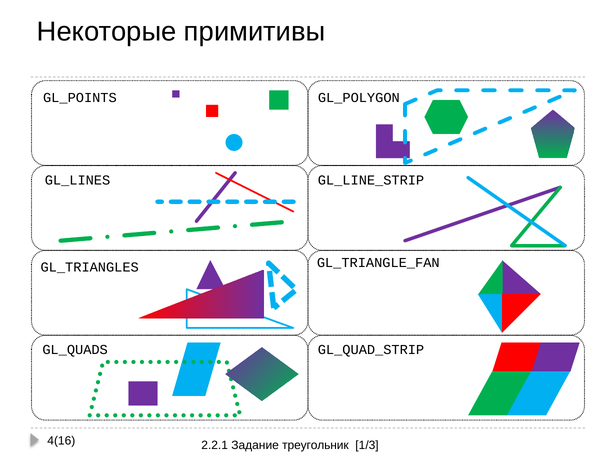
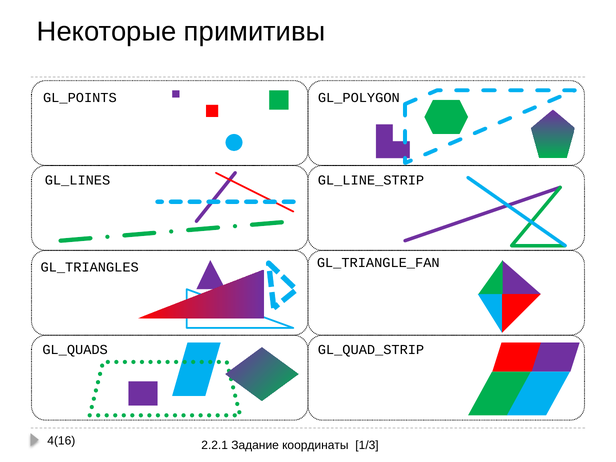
треугольник: треугольник -> координаты (315, 445)
